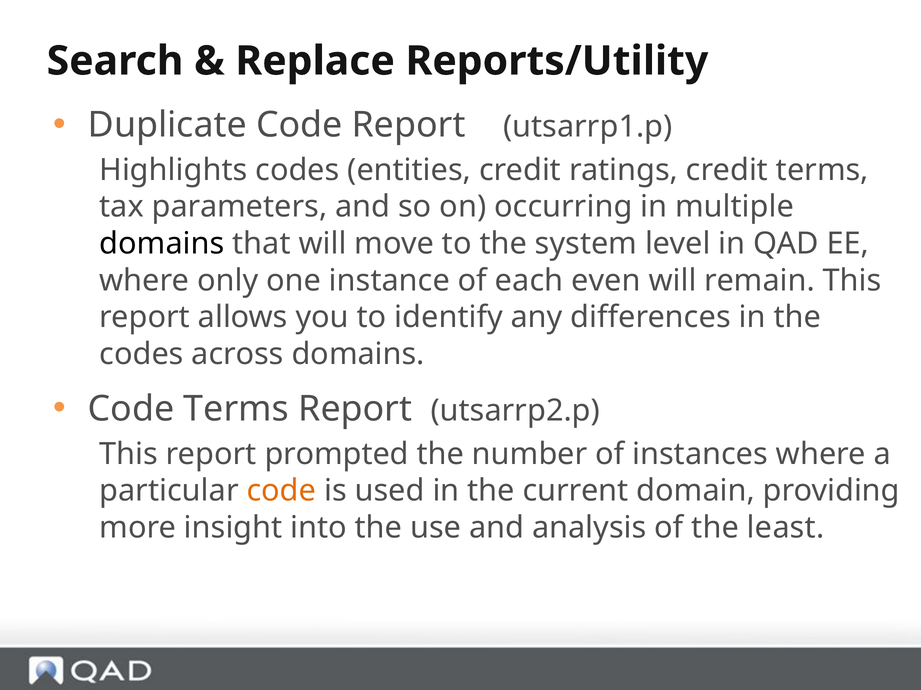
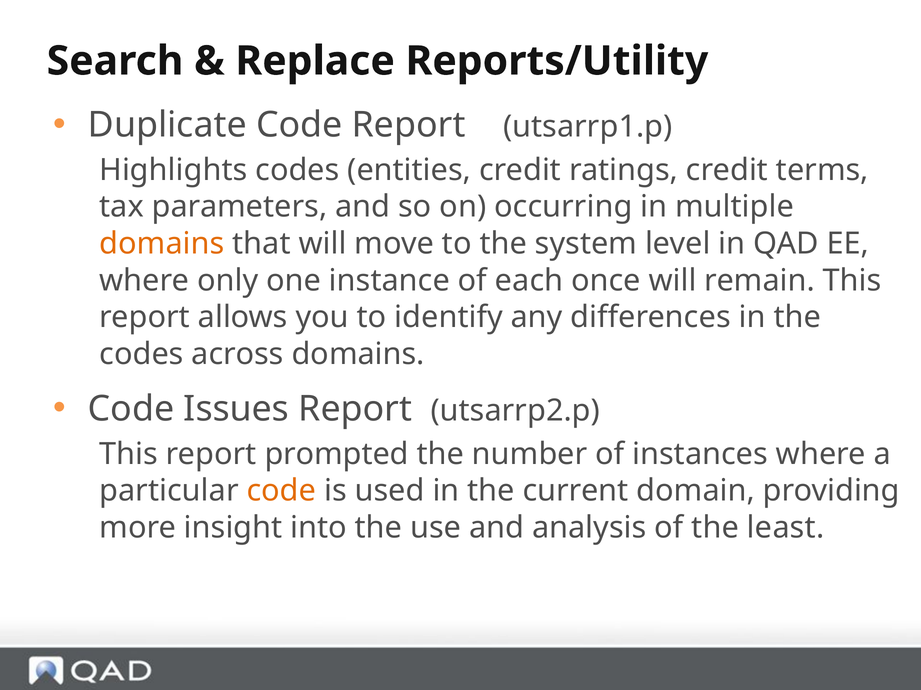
domains colour: black -> orange (162, 244)
even: even -> once (606, 281)
Code Terms: Terms -> Issues (236, 410)
